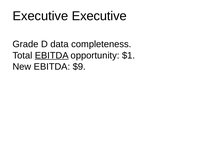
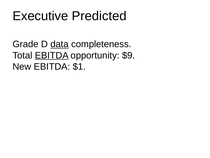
Executive Executive: Executive -> Predicted (99, 16)
data underline: none -> present (60, 44)
$1: $1 -> $9 (129, 55)
$9: $9 -> $1 (79, 66)
